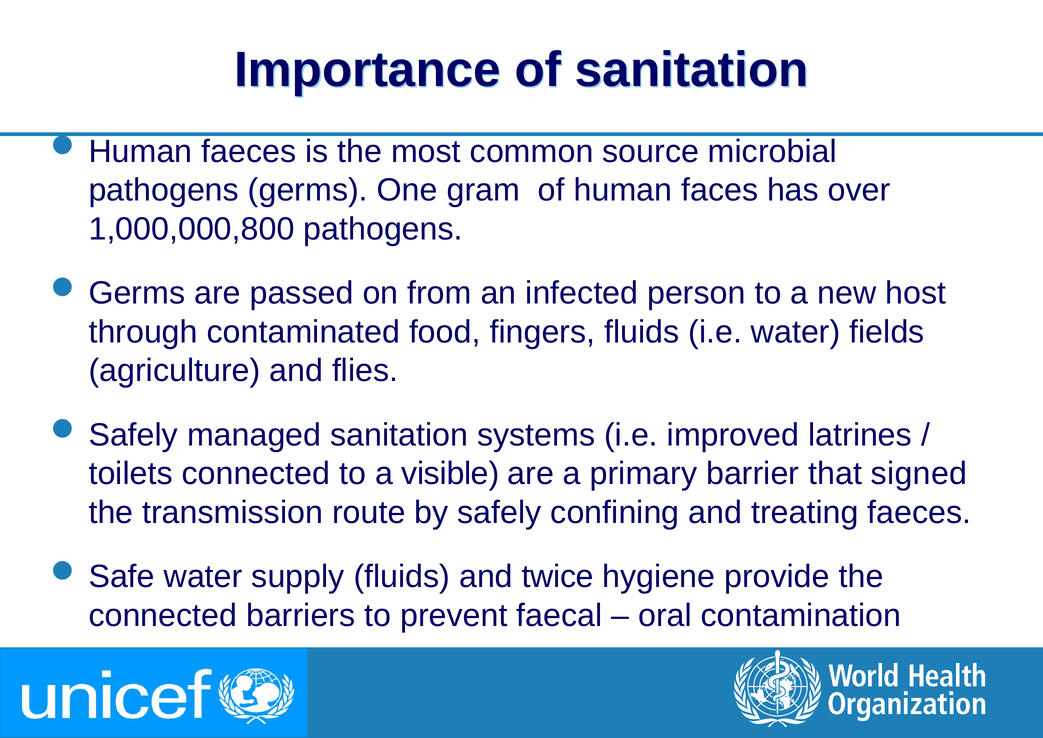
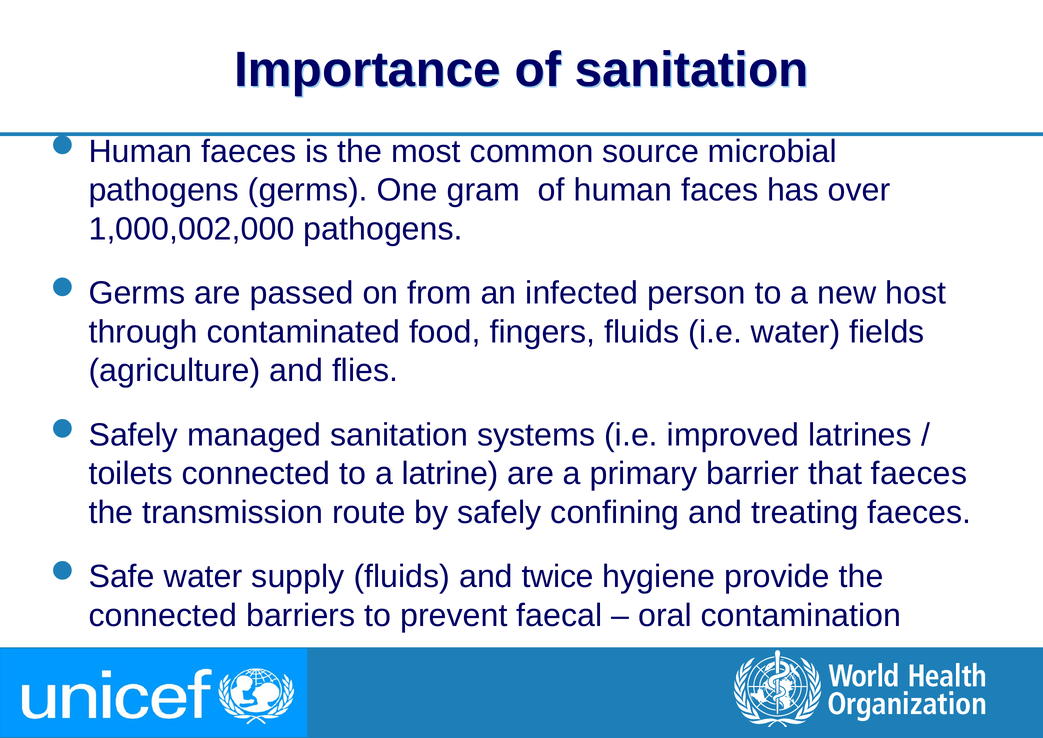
1,000,000,800: 1,000,000,800 -> 1,000,002,000 (192, 229)
visible: visible -> latrine (450, 473)
that signed: signed -> faeces (919, 473)
